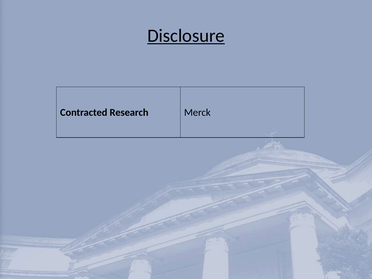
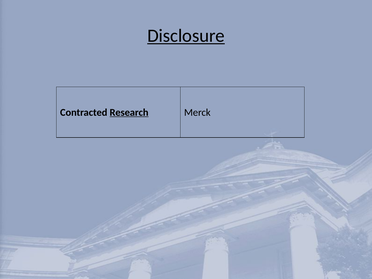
Research underline: none -> present (129, 112)
